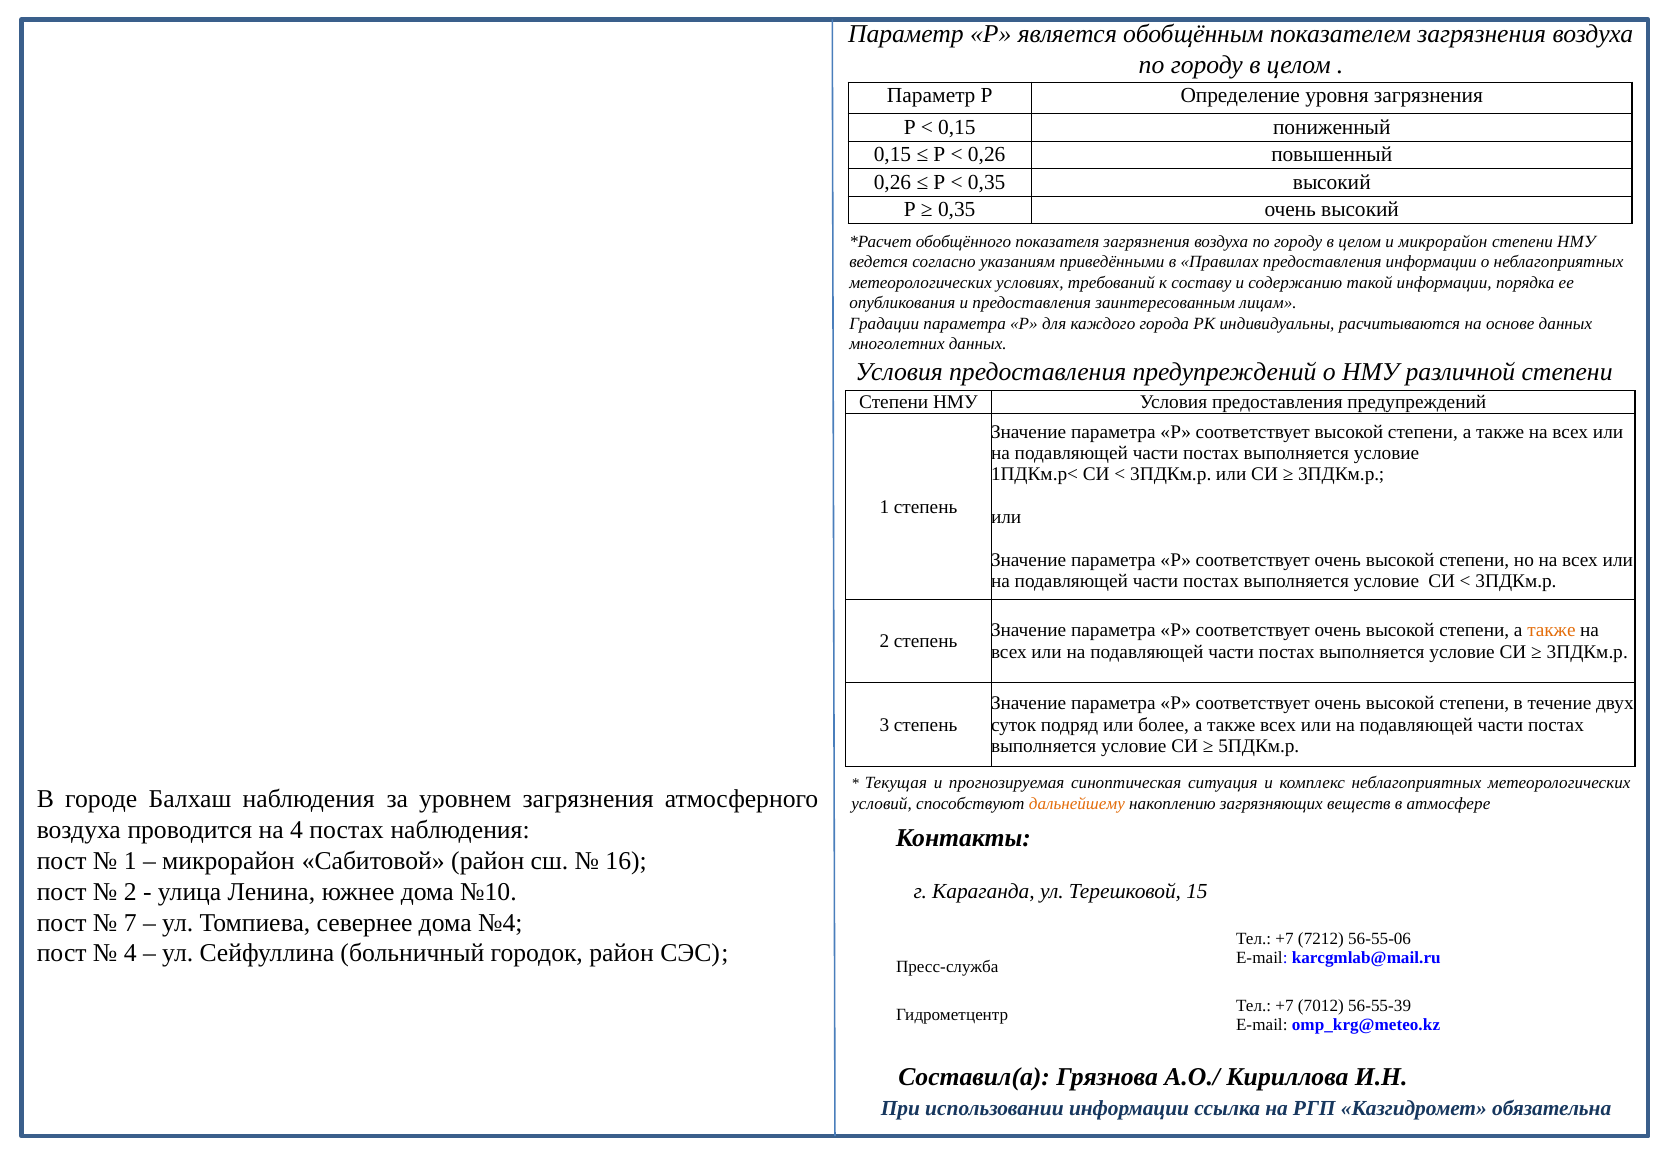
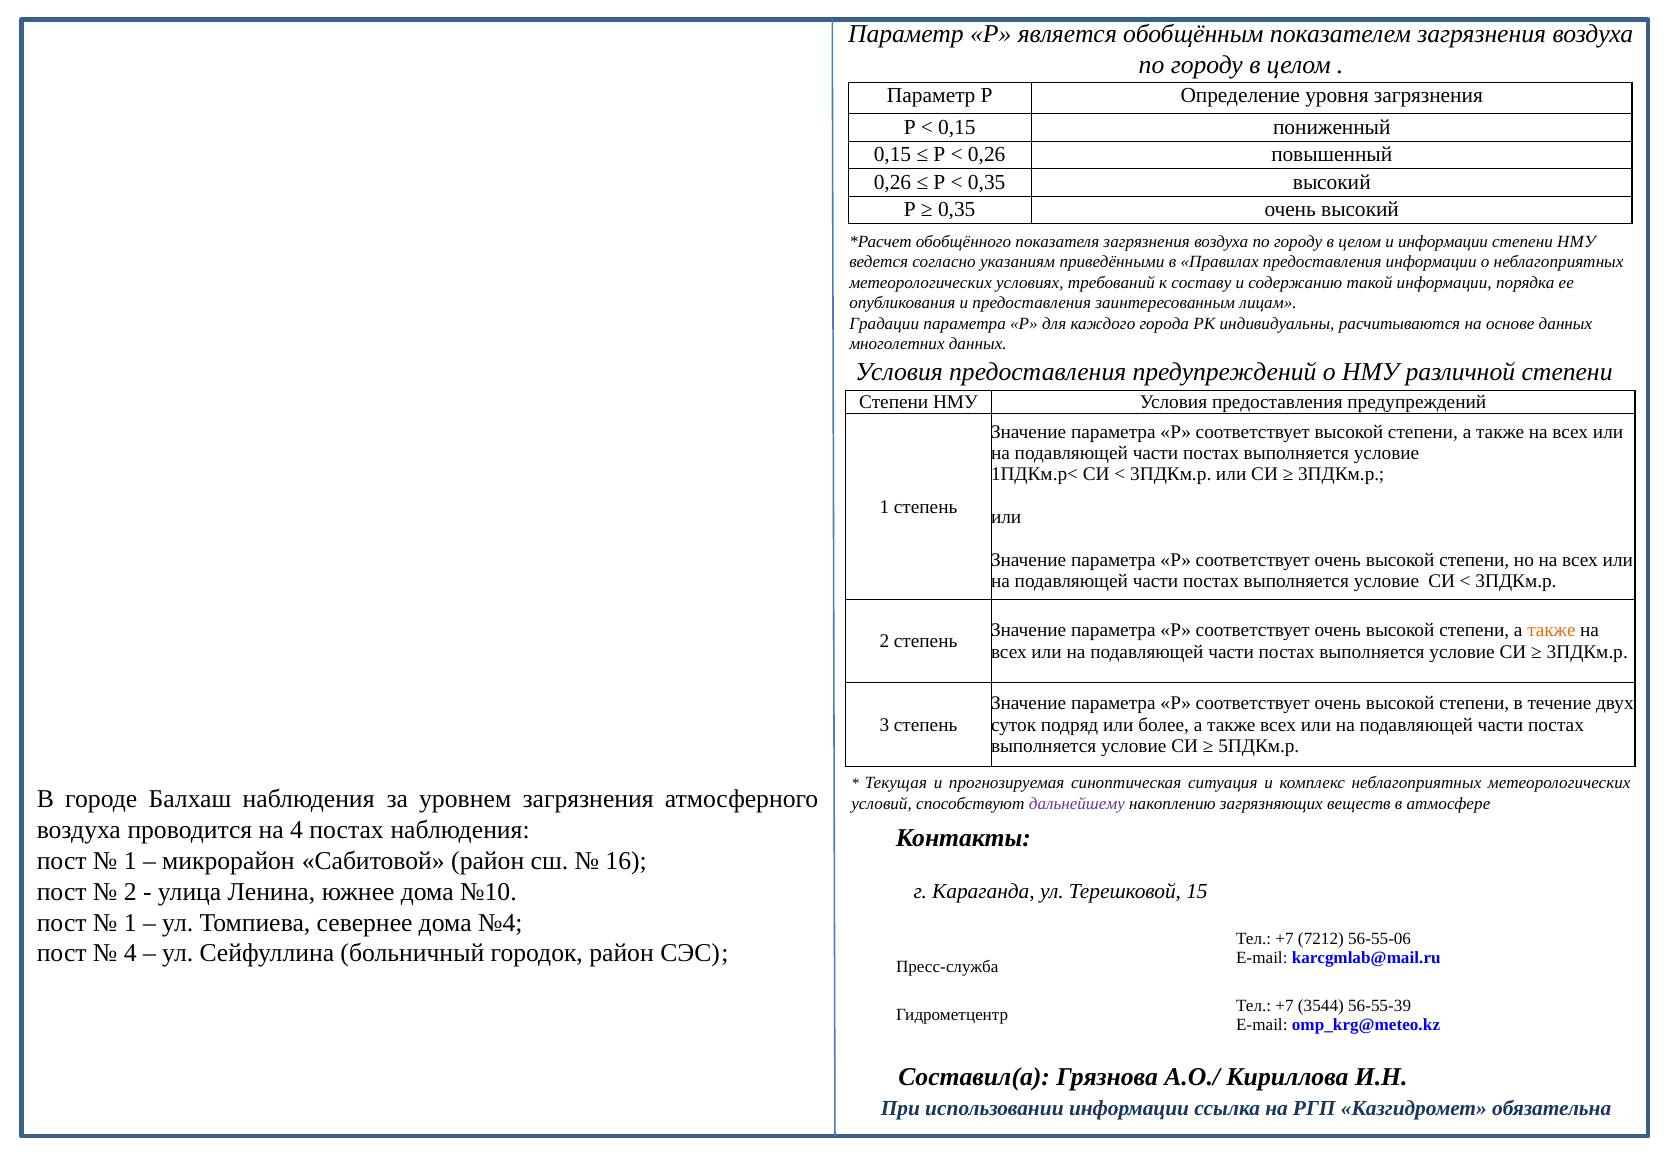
и микрорайон: микрорайон -> информации (1443, 242)
дальнейшему colour: orange -> purple (1077, 804)
7: 7 -> 1 (130, 923)
7012: 7012 -> 3544 (1321, 1006)
